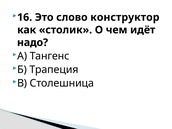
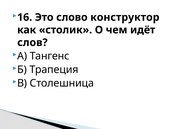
надо: надо -> слов (32, 43)
